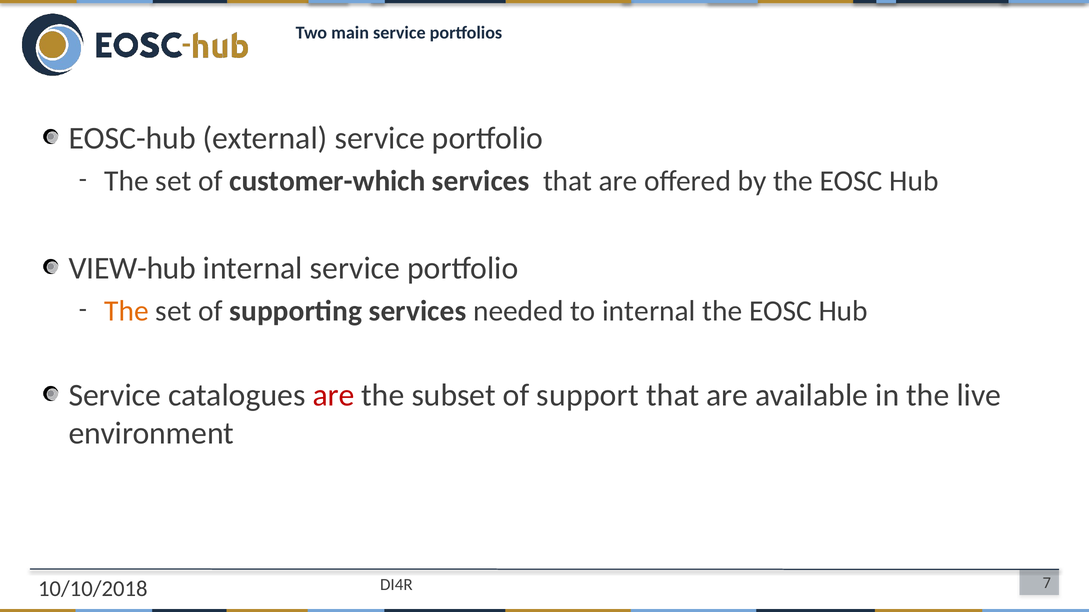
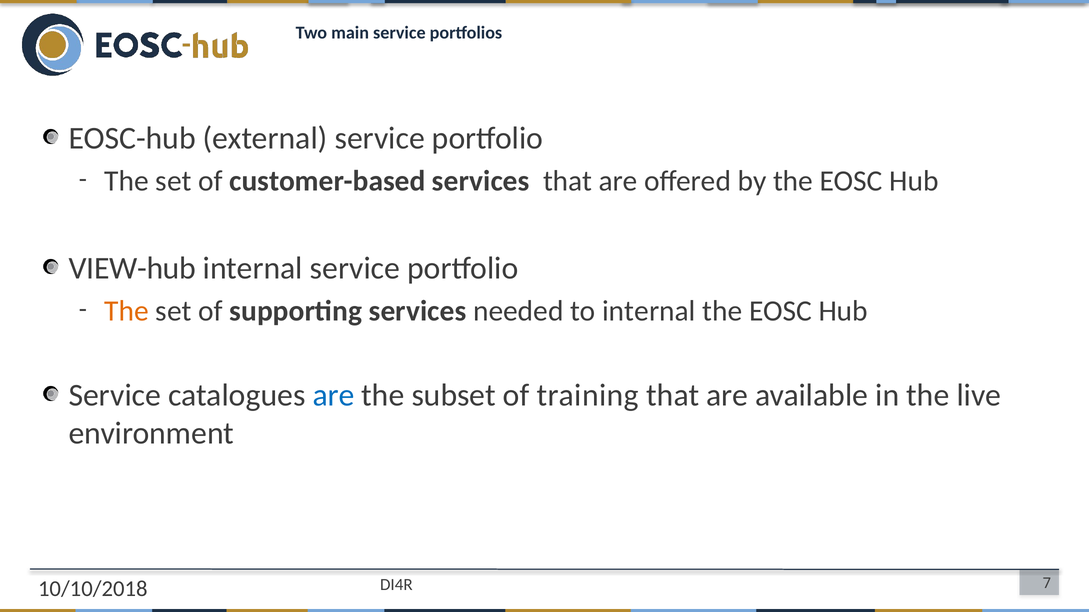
customer-which: customer-which -> customer-based (327, 181)
are colour: red -> blue (334, 396)
support: support -> training (588, 396)
